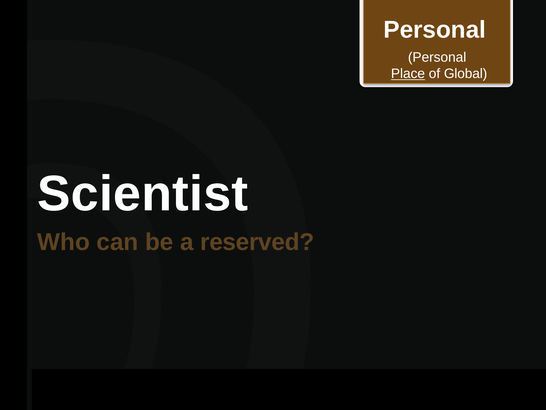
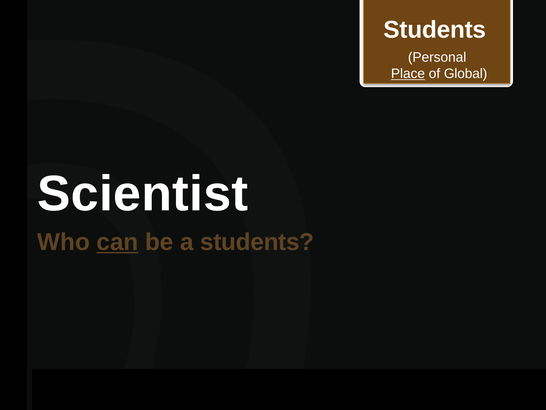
Personal: Personal -> Students (435, 30)
can underline: none -> present (117, 242)
a reserved: reserved -> students (257, 242)
